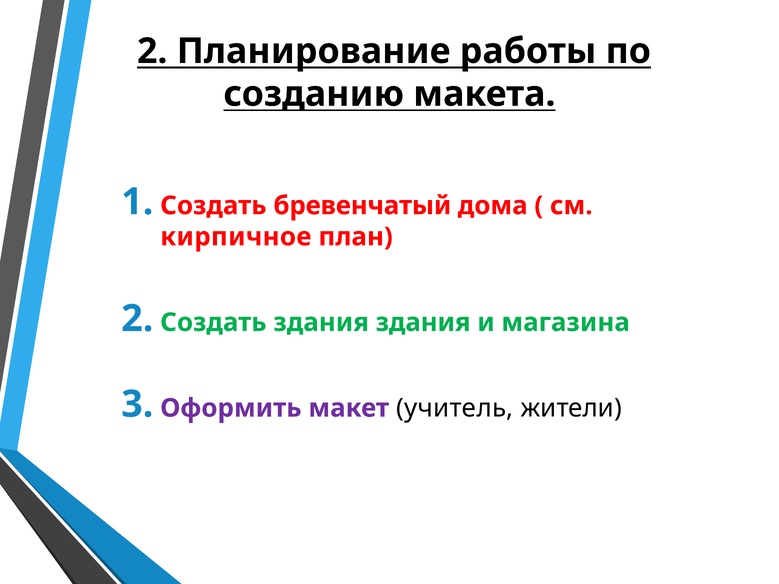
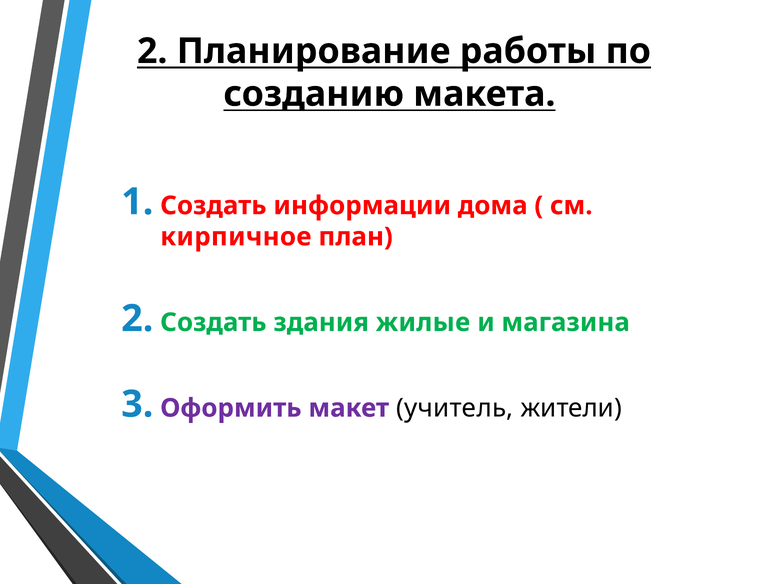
бревенчатый: бревенчатый -> информации (362, 206)
здания здания: здания -> жилые (423, 323)
